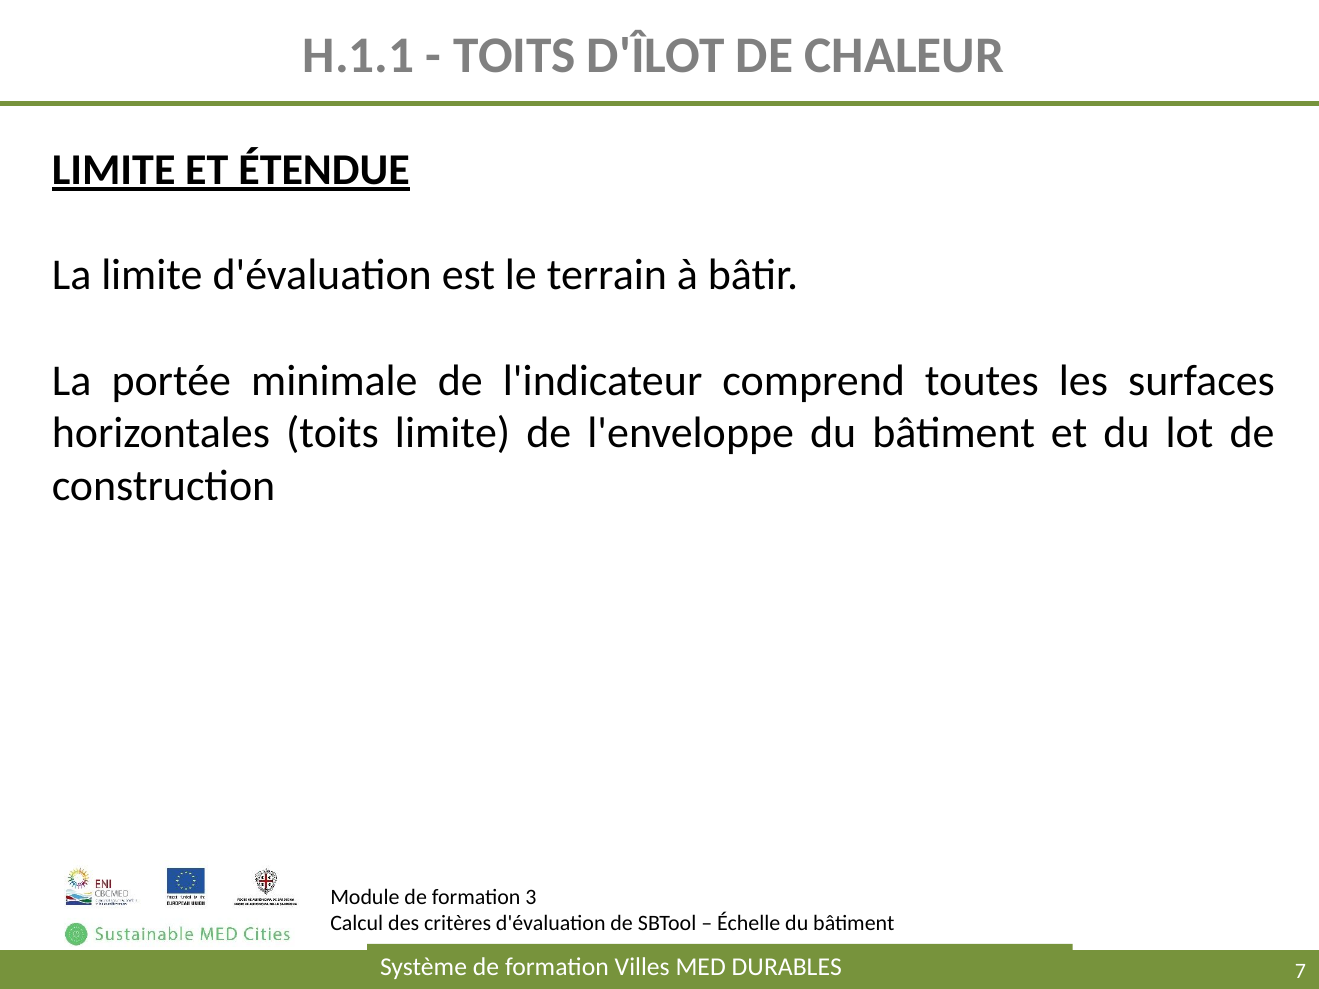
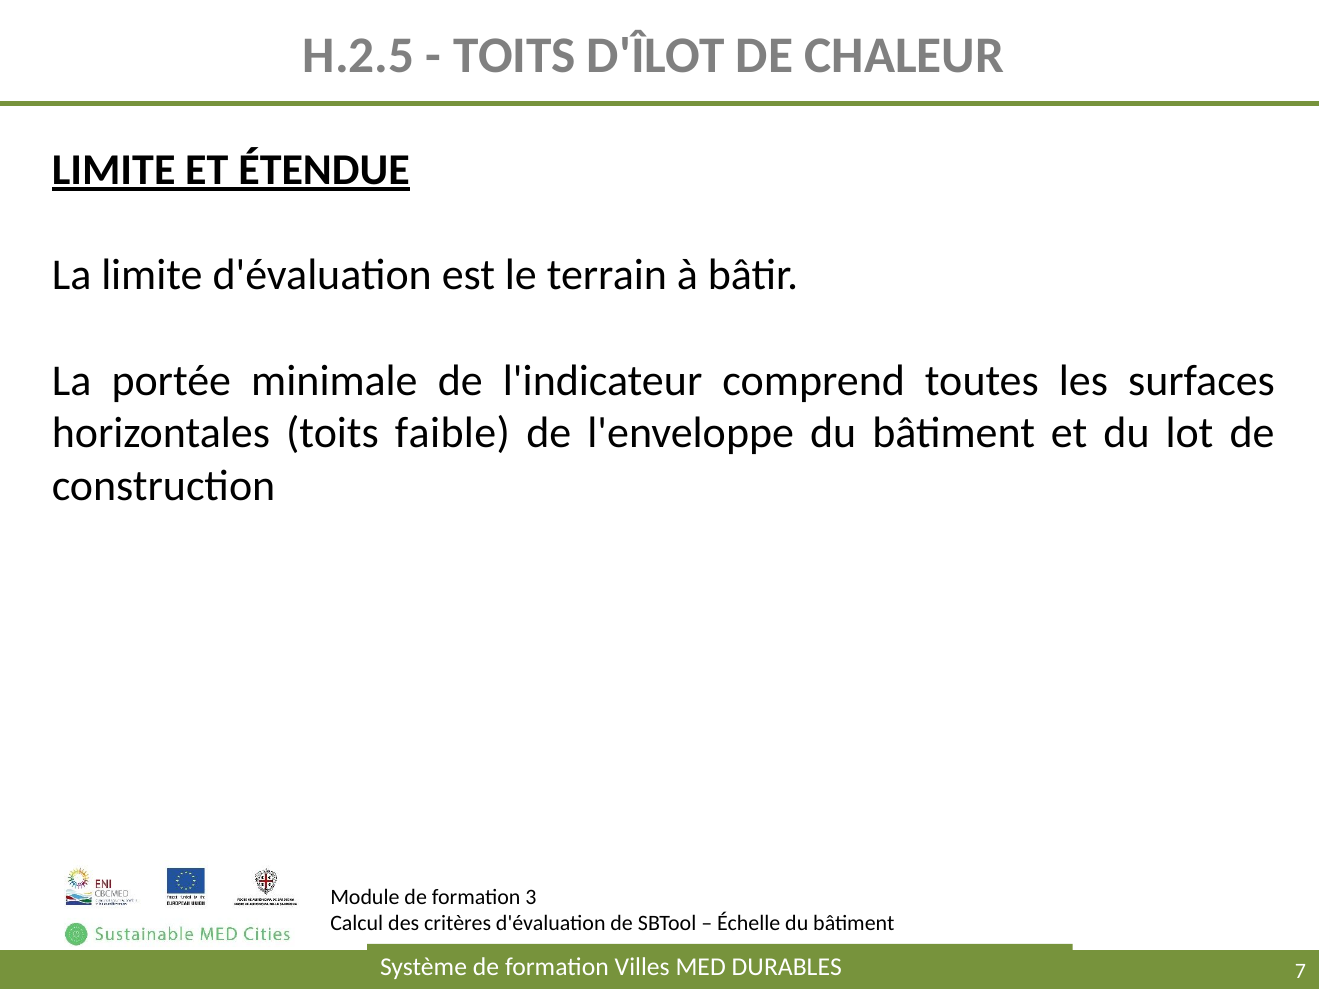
H.1.1: H.1.1 -> H.2.5 (359, 56)
toits limite: limite -> faible (452, 434)
